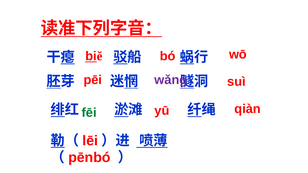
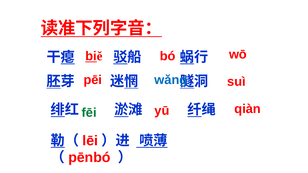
wǎng colour: purple -> blue (171, 80)
